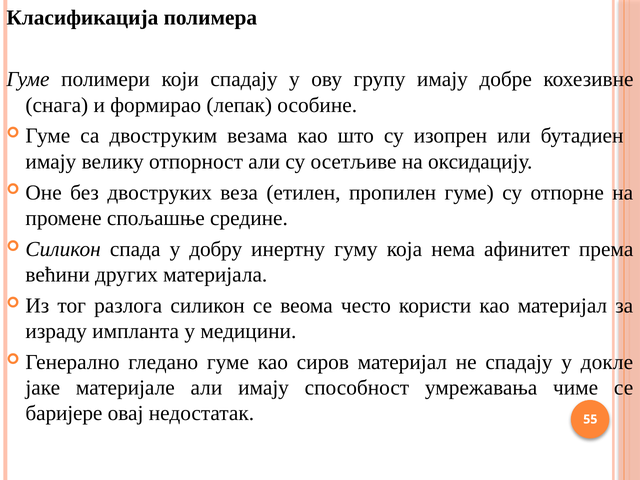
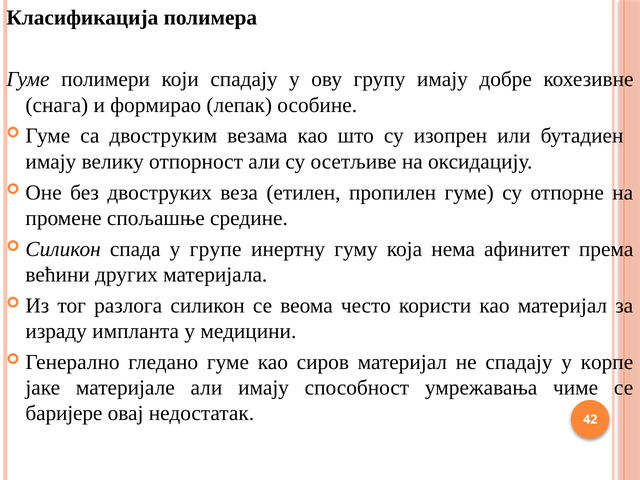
добру: добру -> групе (216, 249)
докле: докле -> корпе (607, 362)
55: 55 -> 42 (590, 419)
